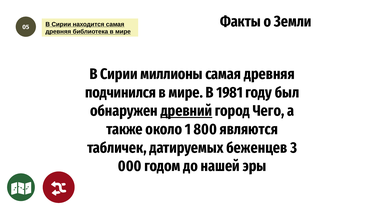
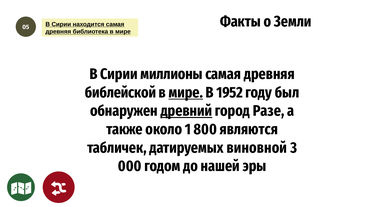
подчинился: подчинился -> библейской (120, 93)
мире underline: none -> present (186, 93)
1981: 1981 -> 1952 (230, 93)
Чего: Чего -> Разе (269, 111)
беженцев: беженцев -> виновной (257, 148)
